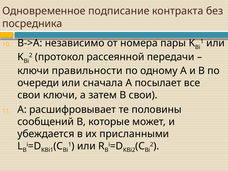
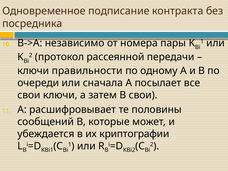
присланными: присланными -> криптографии (134, 134)
